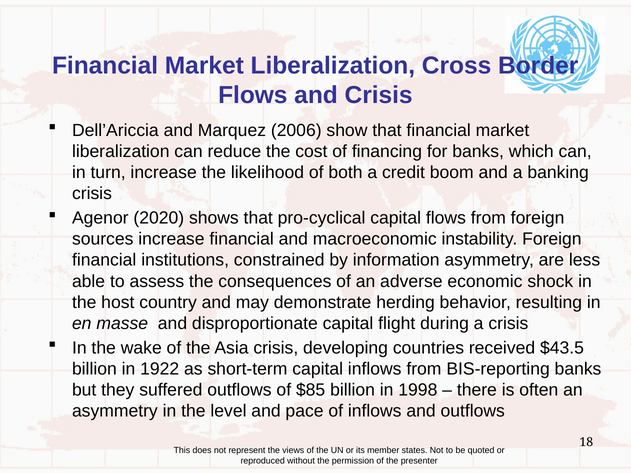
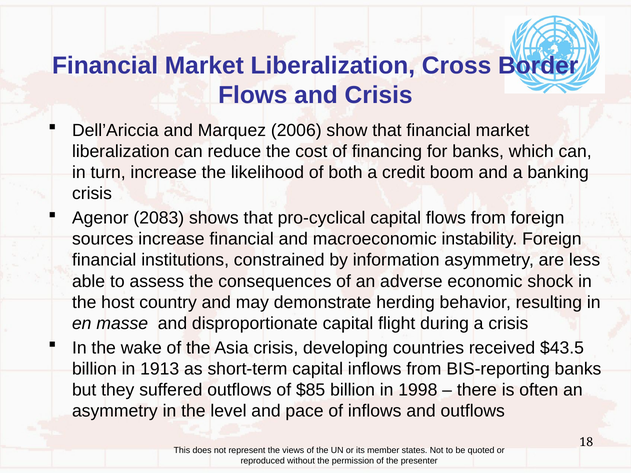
2020: 2020 -> 2083 (159, 218)
1922: 1922 -> 1913 (160, 369)
